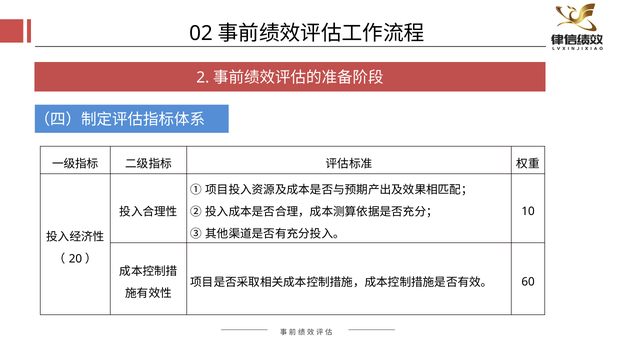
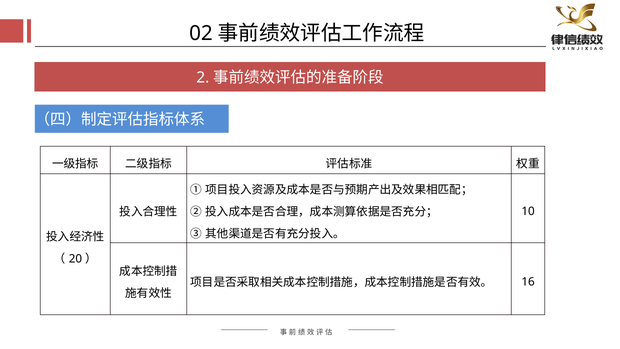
60: 60 -> 16 (528, 282)
